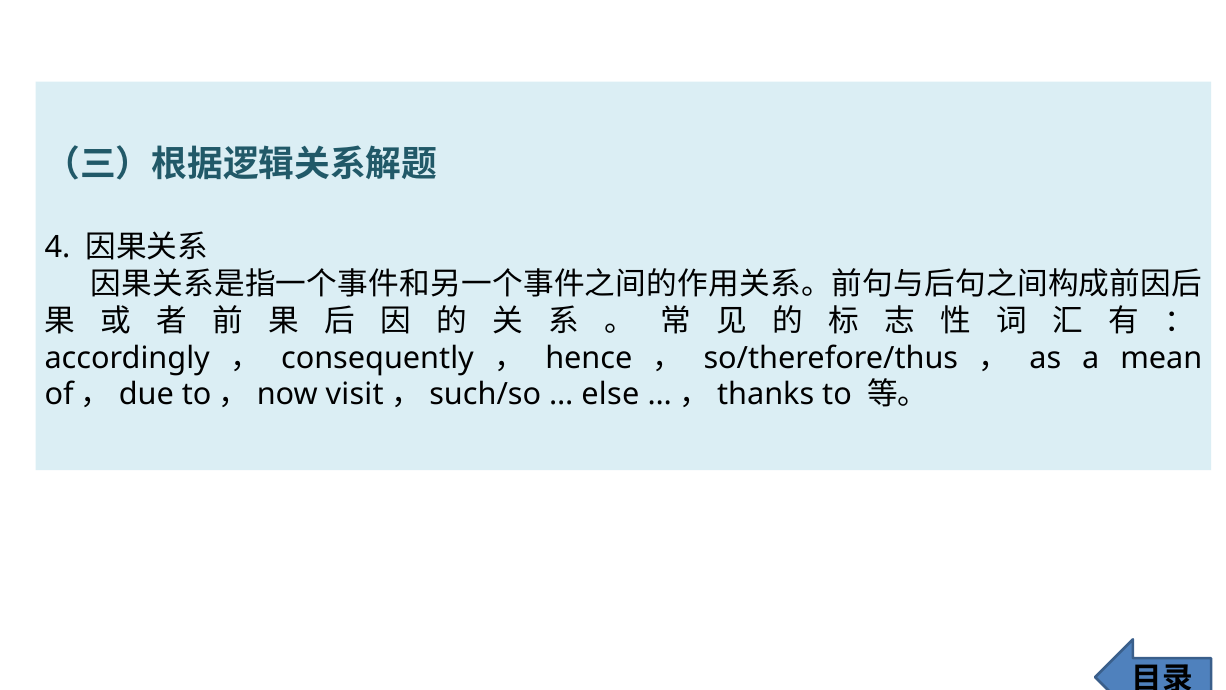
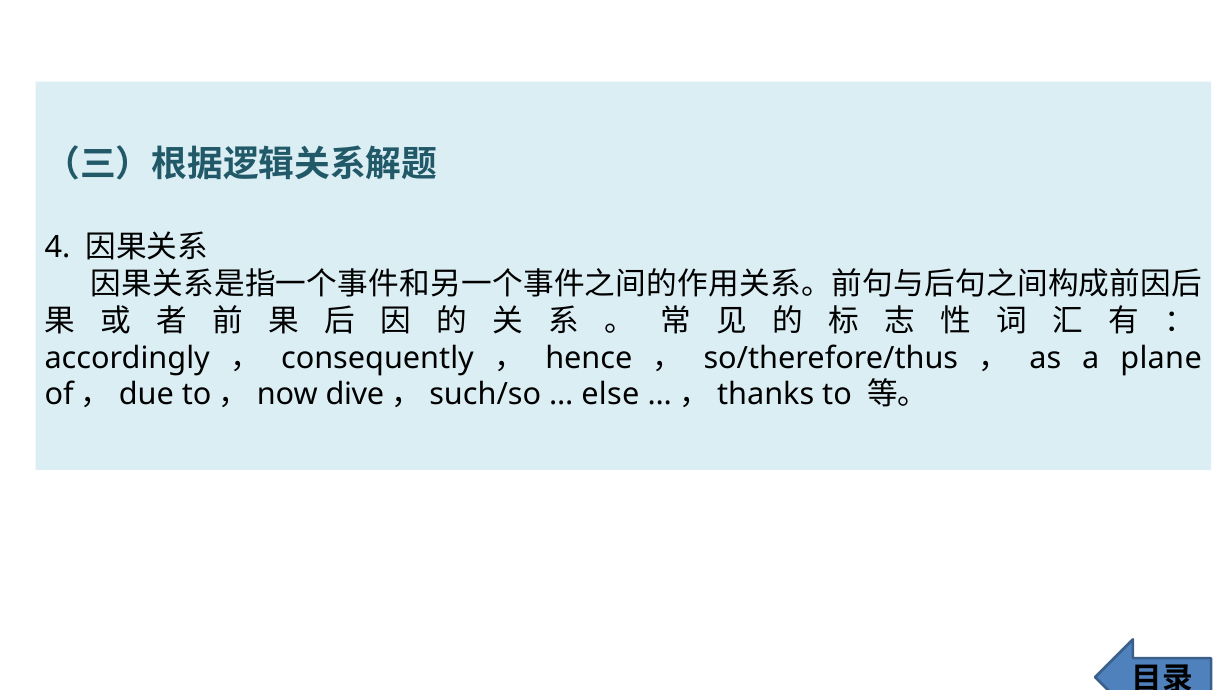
mean: mean -> plane (1161, 358)
visit: visit -> dive (355, 394)
